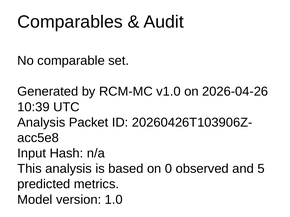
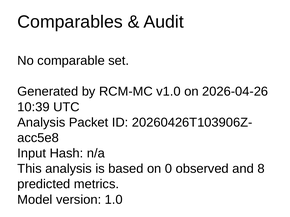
5: 5 -> 8 (261, 169)
